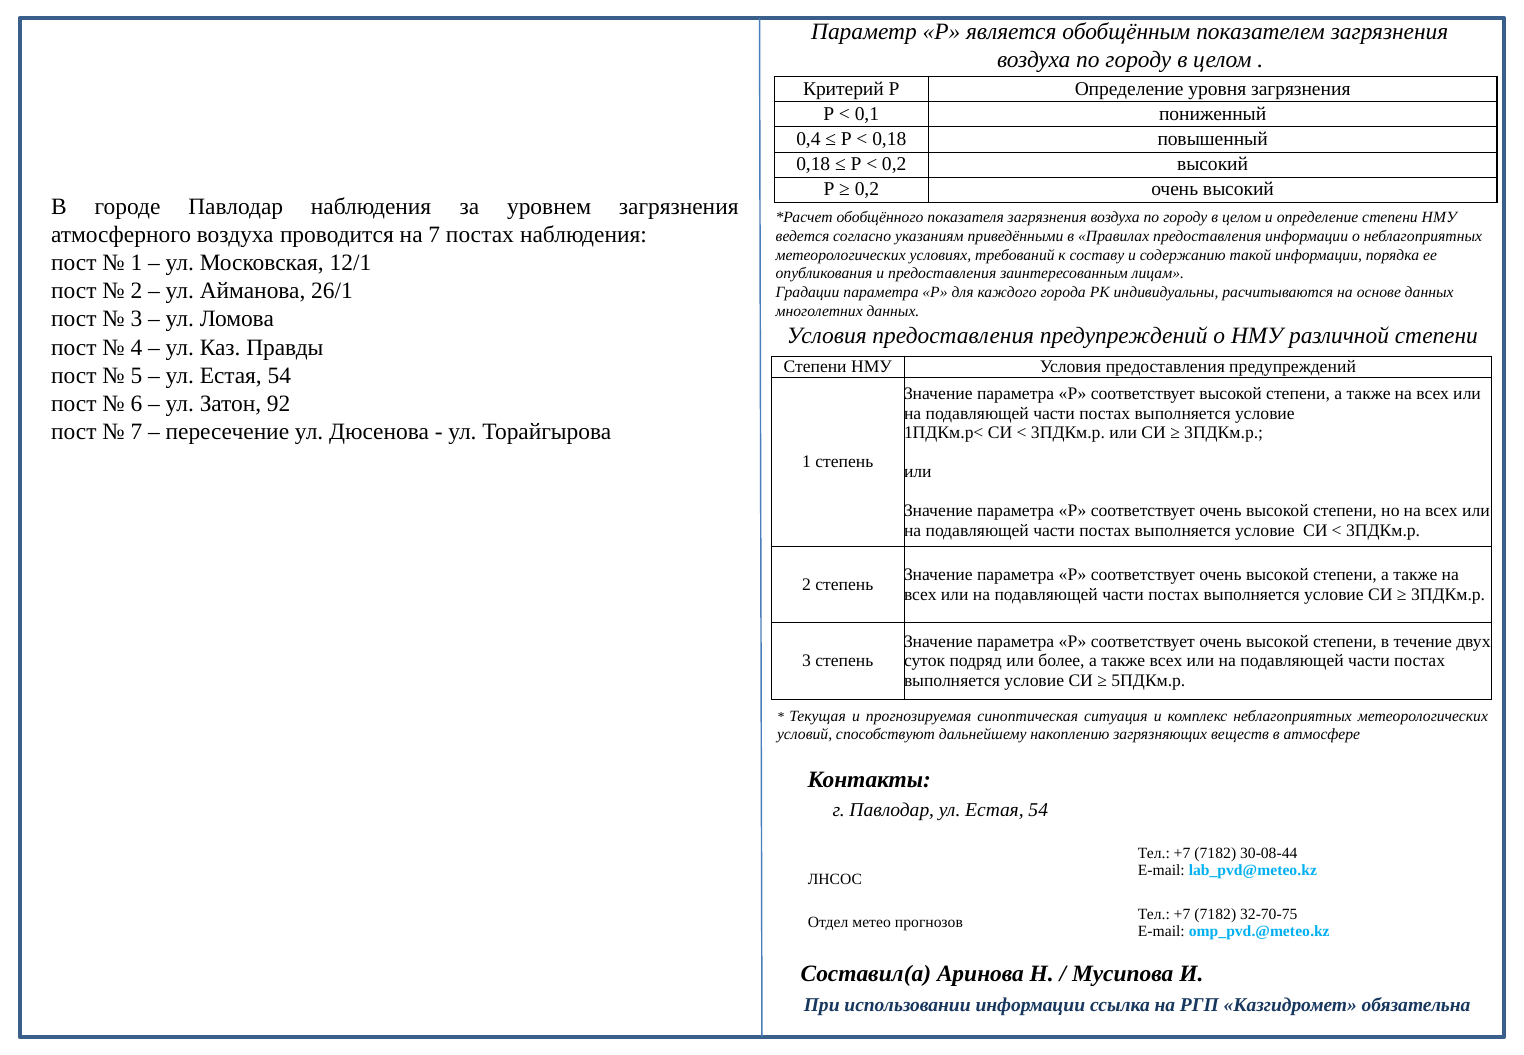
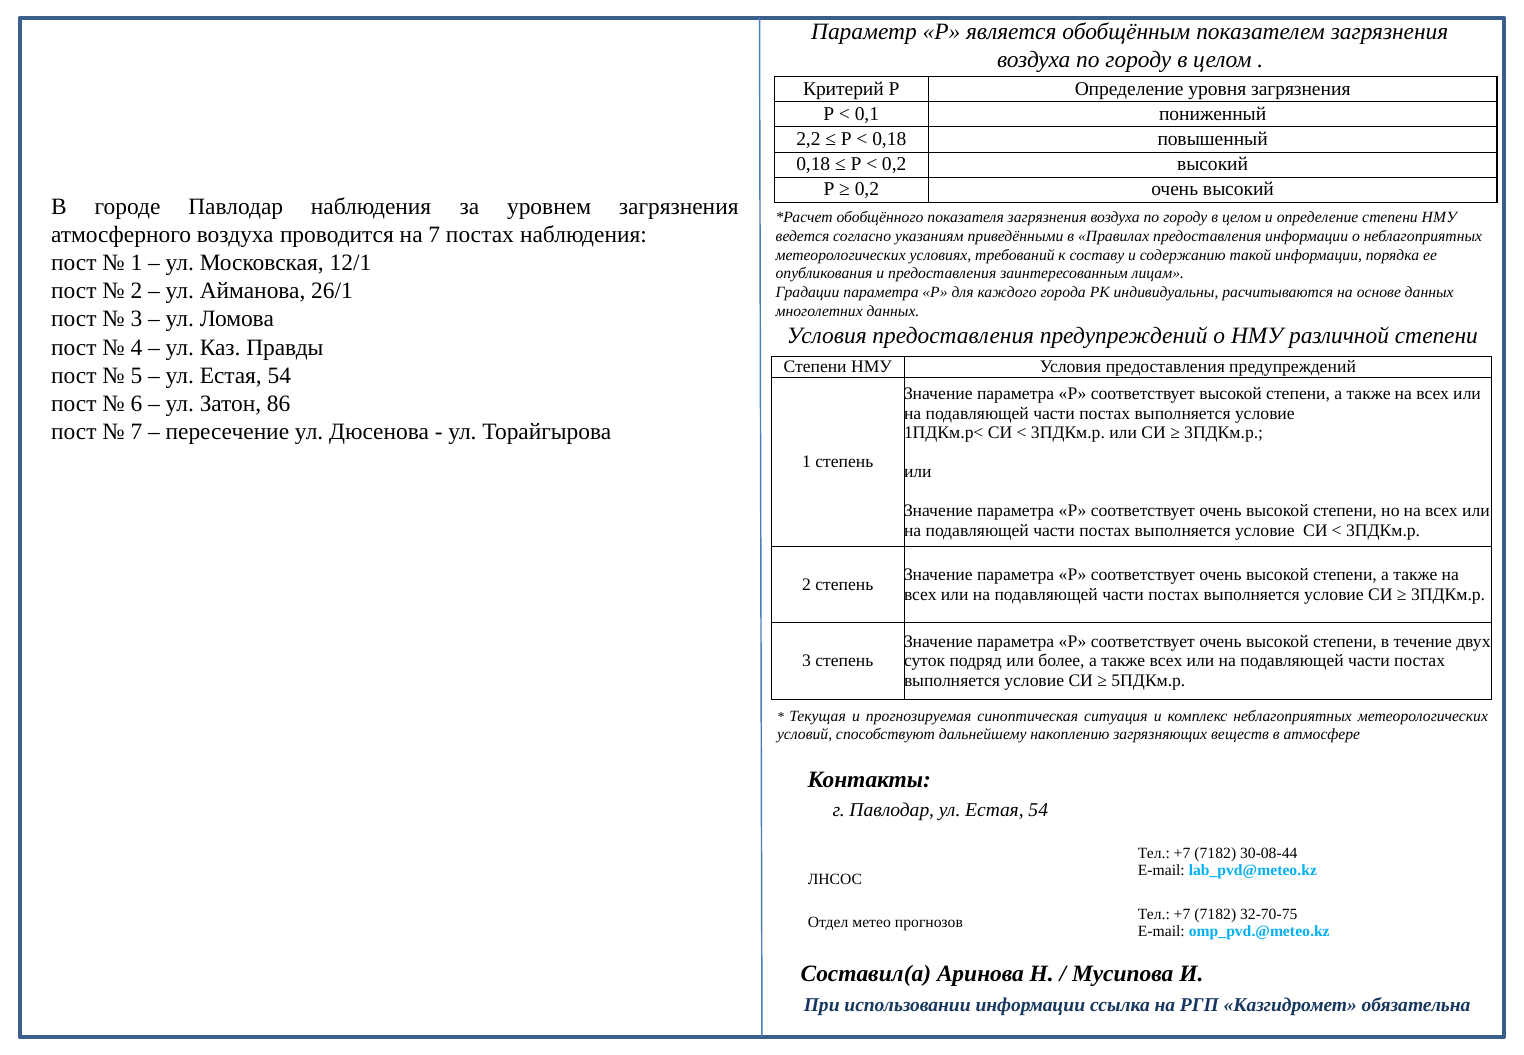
0,4: 0,4 -> 2,2 (808, 139)
92: 92 -> 86 (279, 404)
